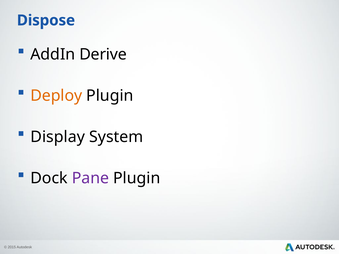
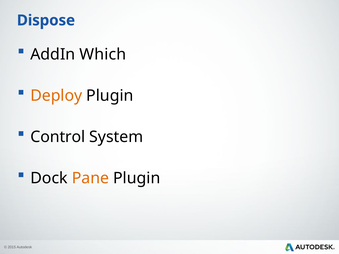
Derive: Derive -> Which (103, 54)
Display: Display -> Control (58, 137)
Pane colour: purple -> orange (90, 178)
